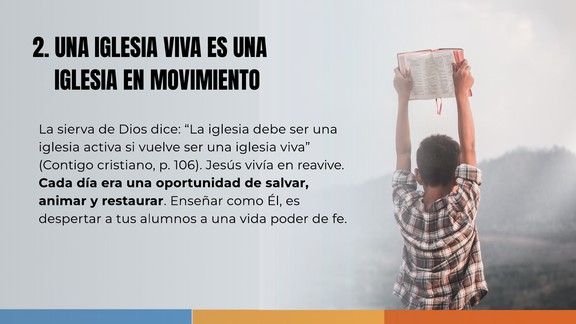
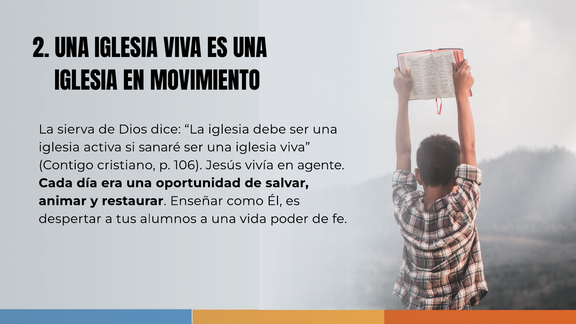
vuelve: vuelve -> sanaré (160, 147)
reavive: reavive -> agente (321, 165)
